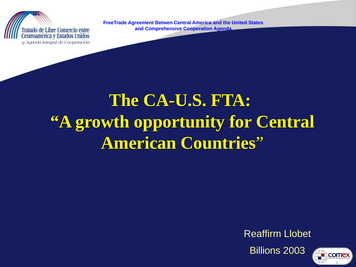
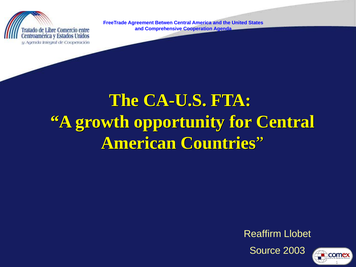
Billions: Billions -> Source (265, 251)
